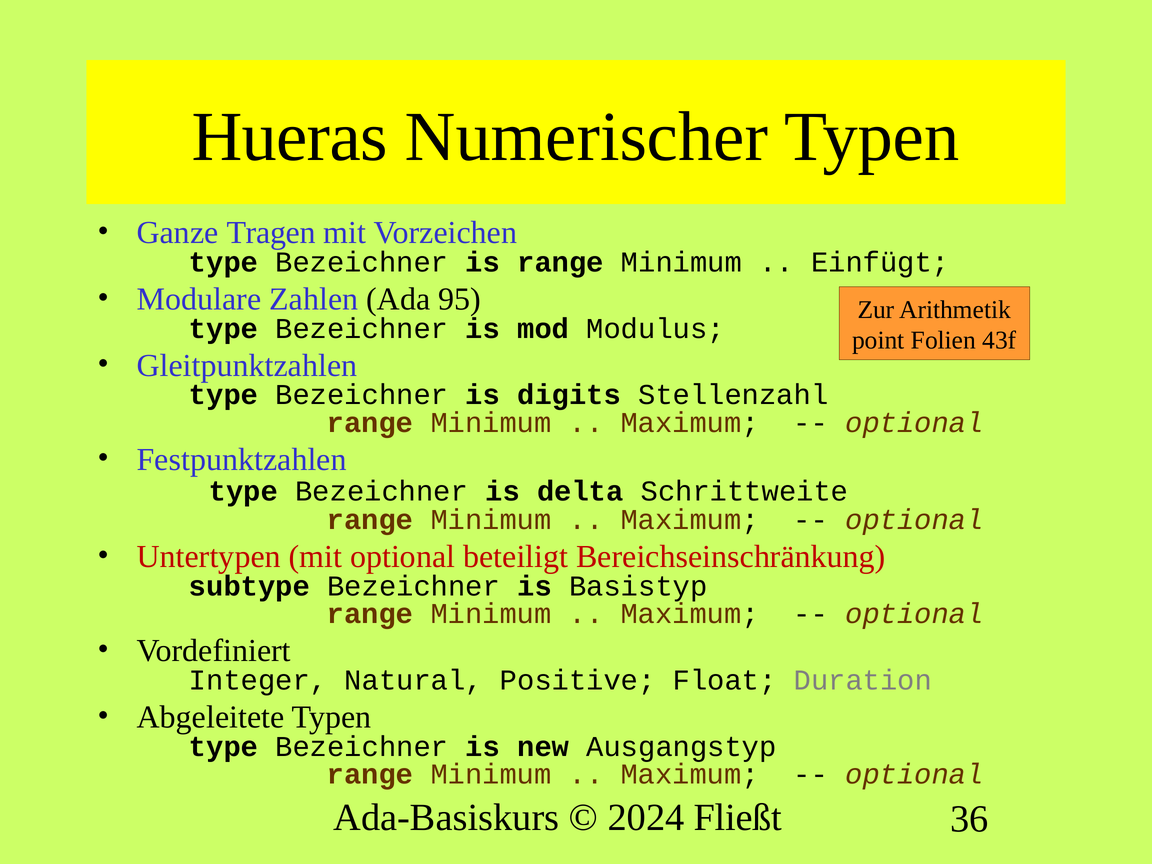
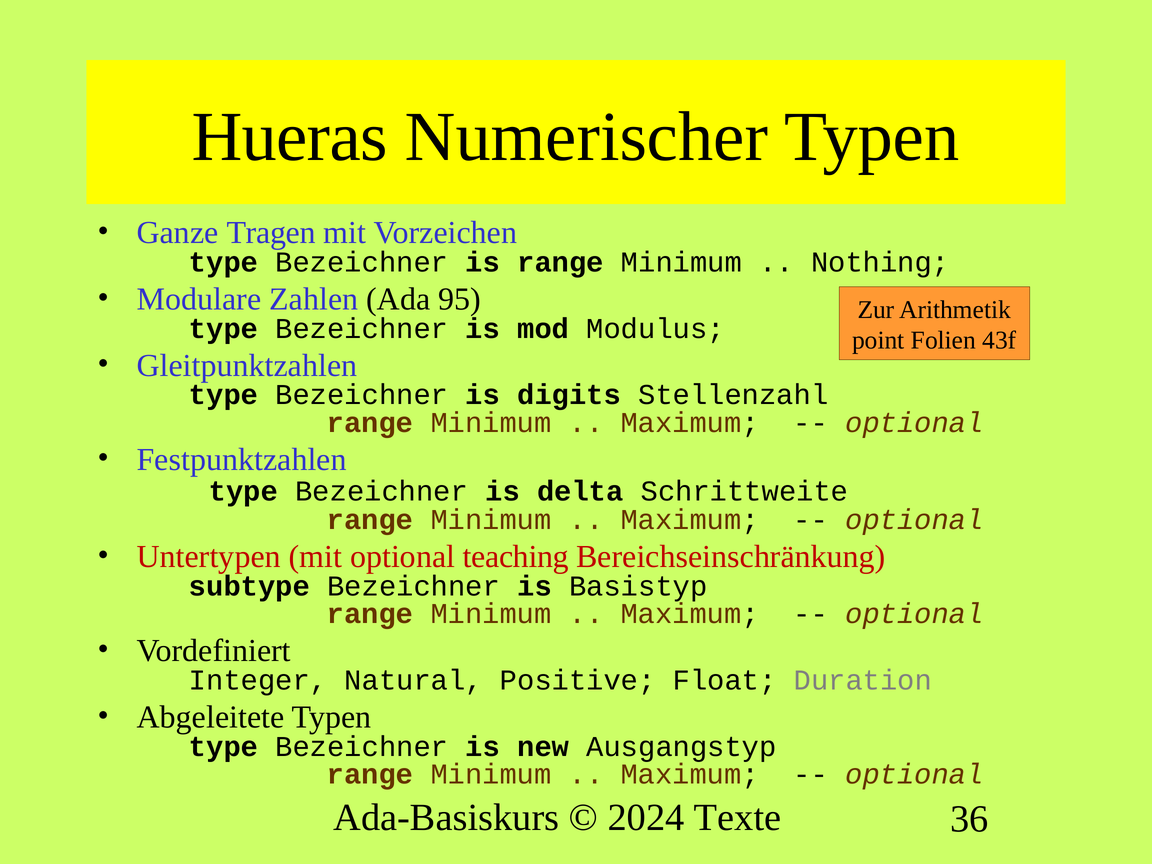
Einfügt: Einfügt -> Nothing (880, 262)
beteiligt: beteiligt -> teaching (516, 557)
Fließt: Fließt -> Texte (738, 817)
